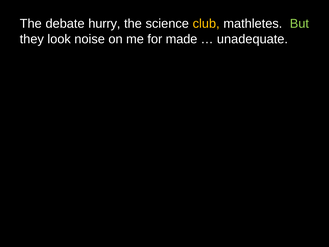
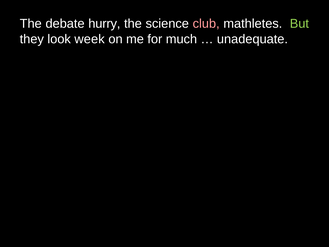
club colour: yellow -> pink (206, 24)
noise: noise -> week (90, 39)
made: made -> much (181, 39)
